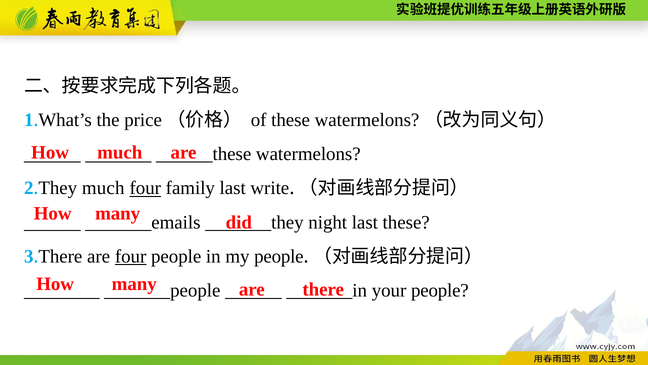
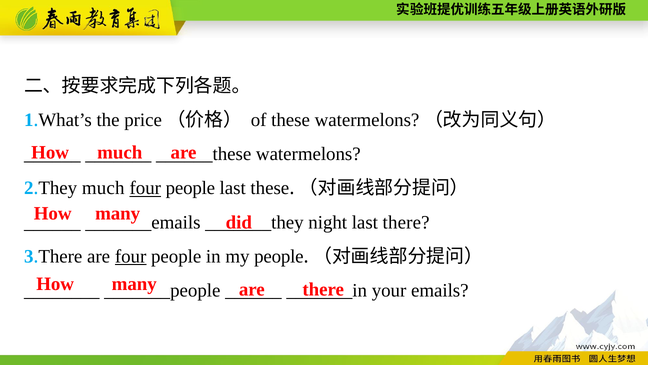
family: family -> people (190, 188)
last write: write -> these (270, 188)
last these: these -> there (406, 222)
your people: people -> emails (440, 290)
